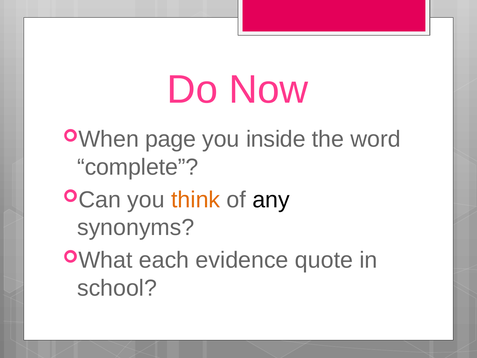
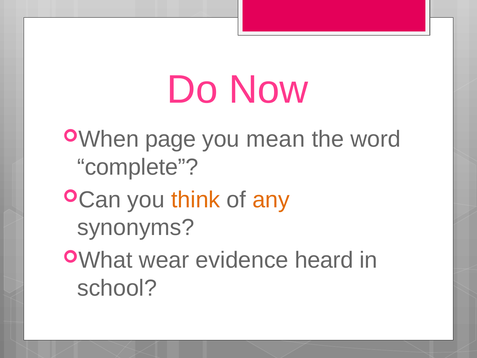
inside: inside -> mean (276, 139)
any colour: black -> orange (271, 200)
each: each -> wear (164, 260)
quote: quote -> heard (324, 260)
